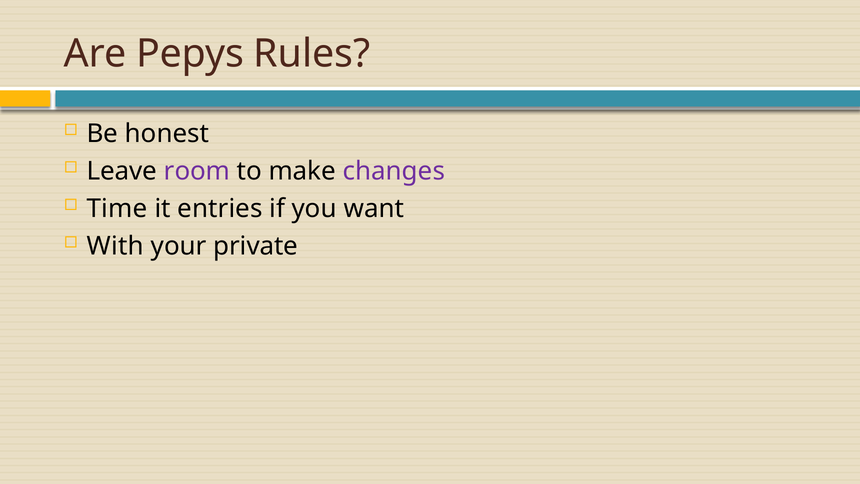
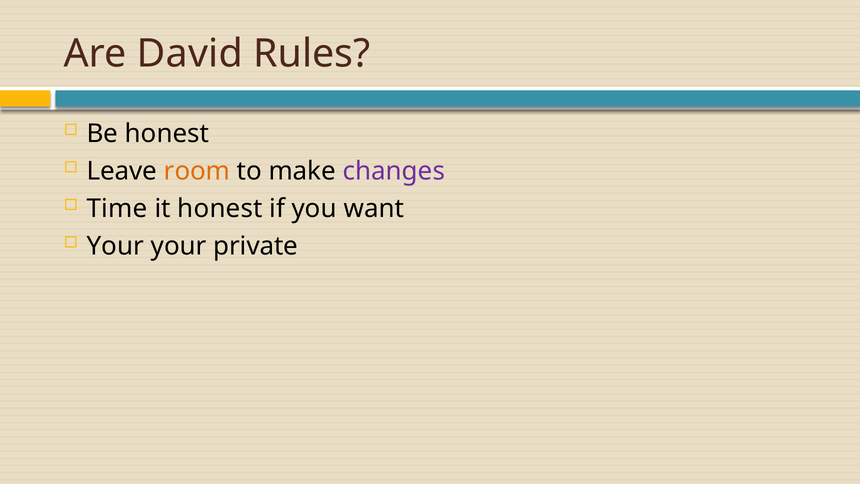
Pepys: Pepys -> David (190, 54)
room colour: purple -> orange (197, 171)
it entries: entries -> honest (220, 208)
With: With -> Your (115, 246)
